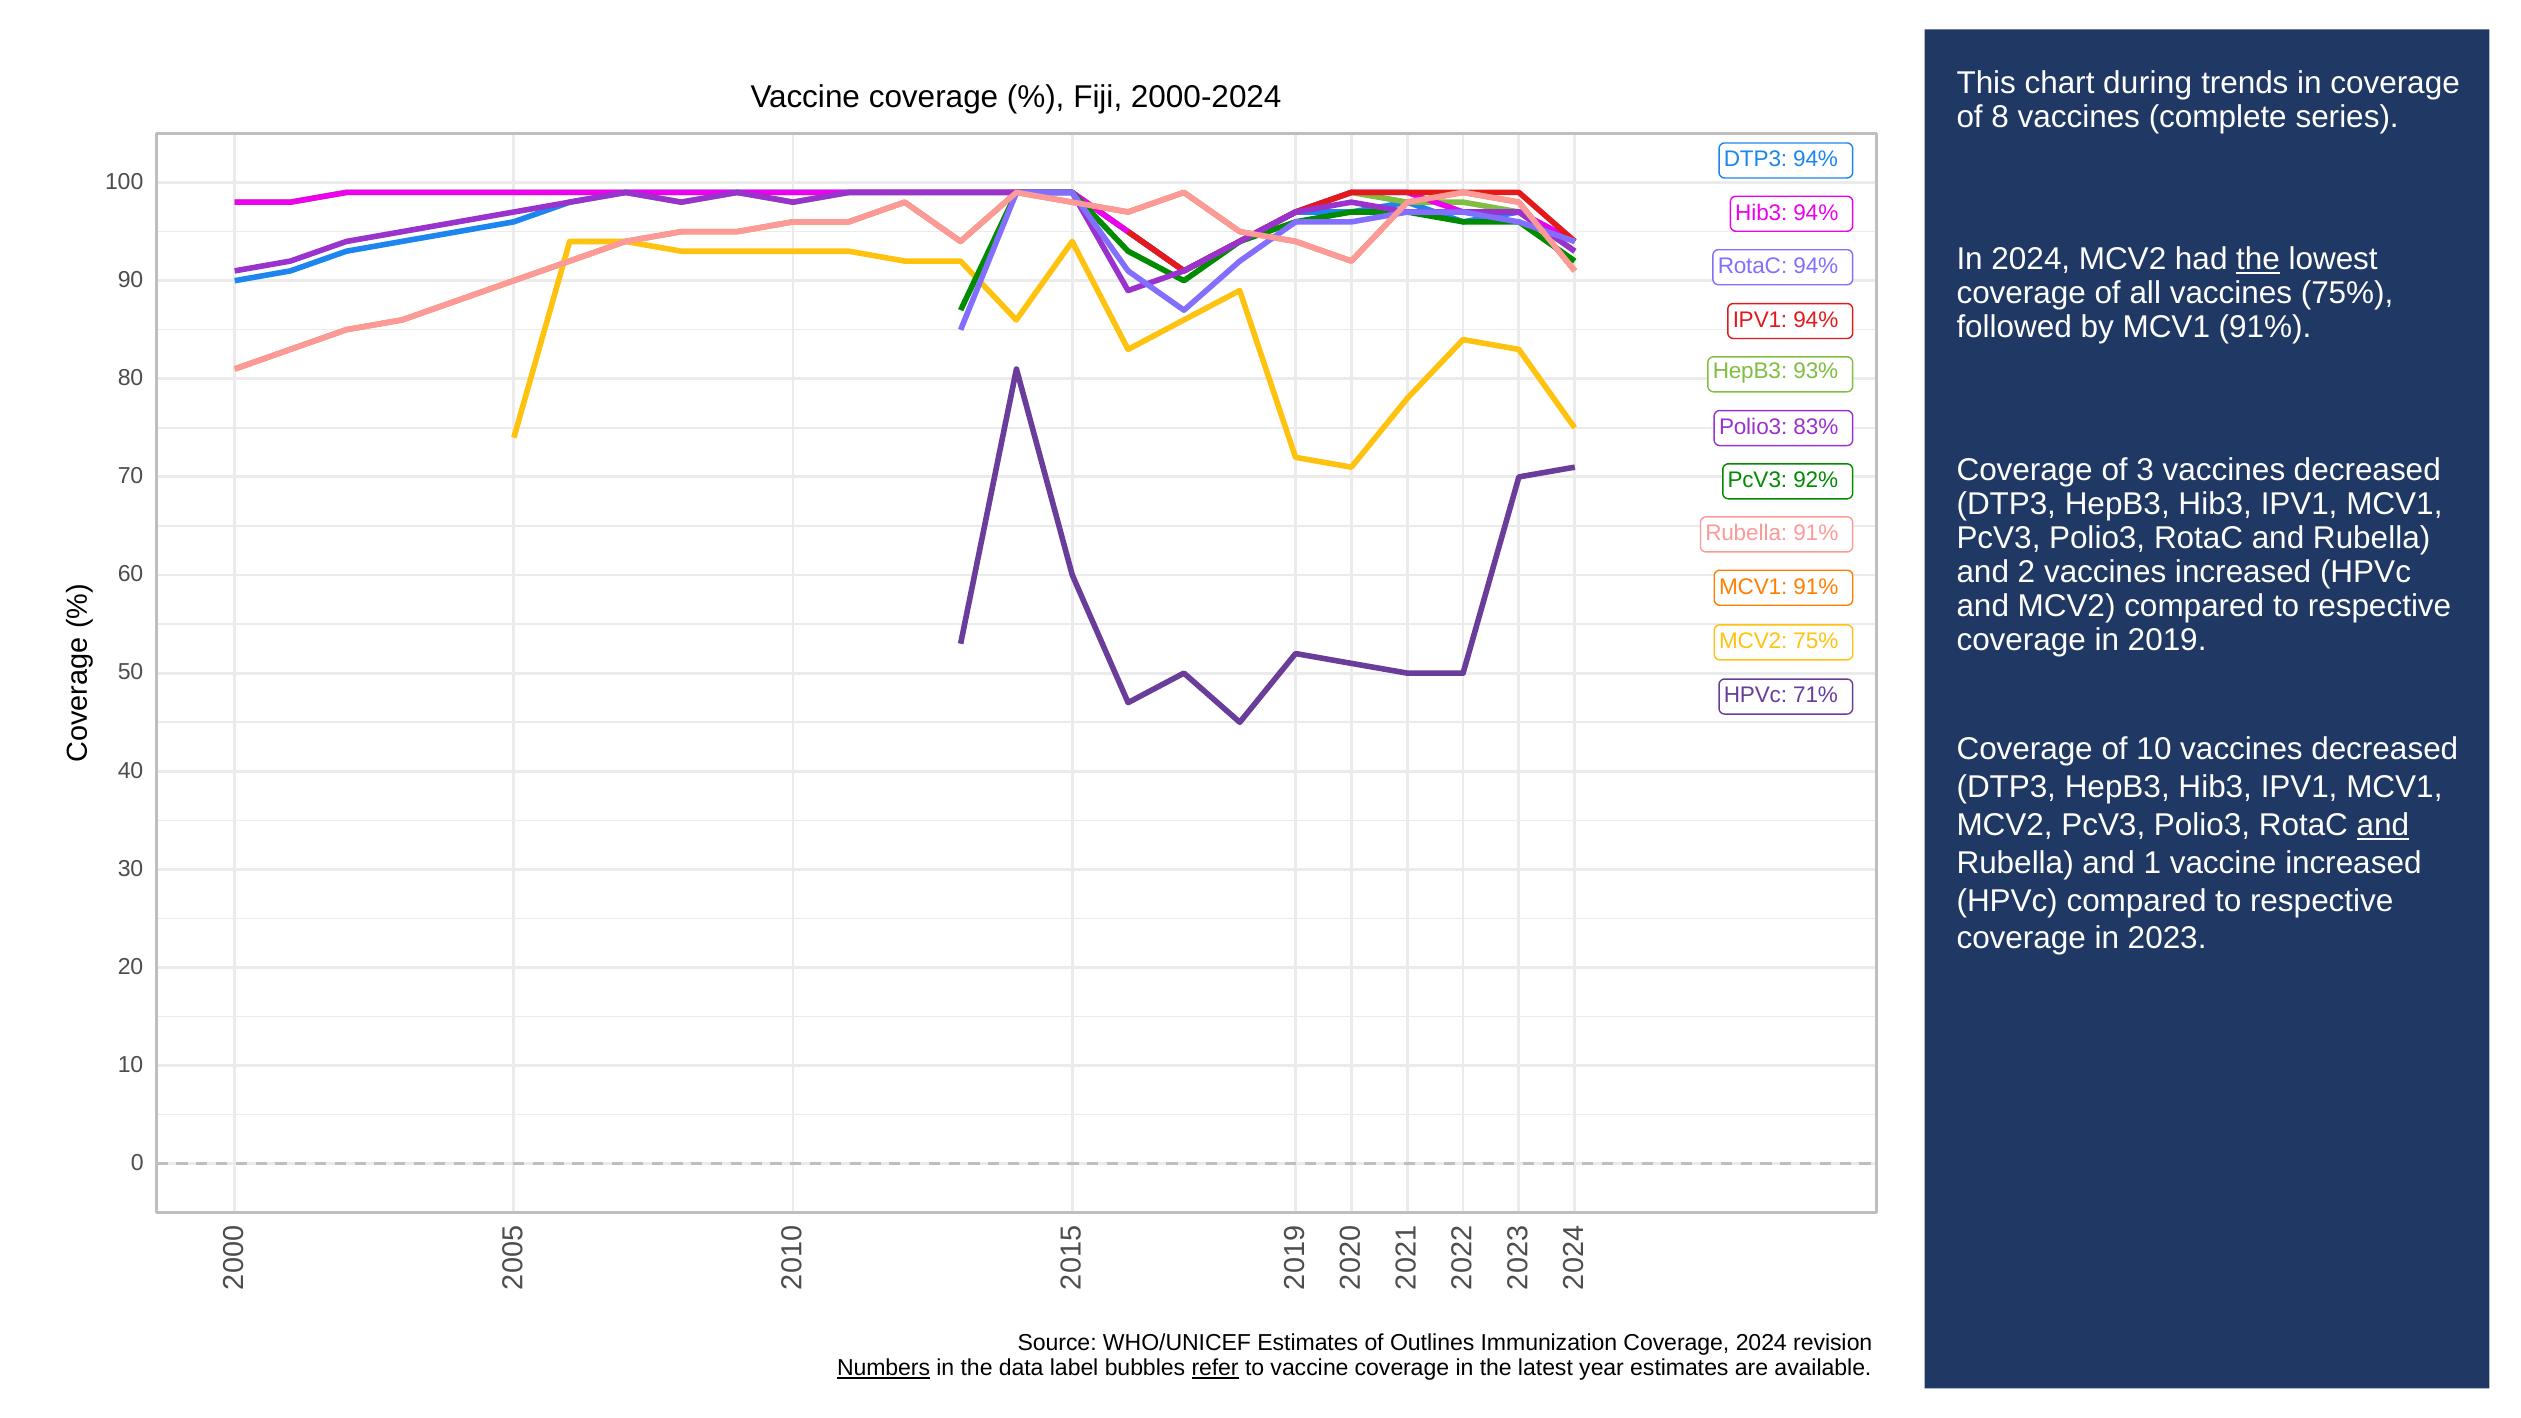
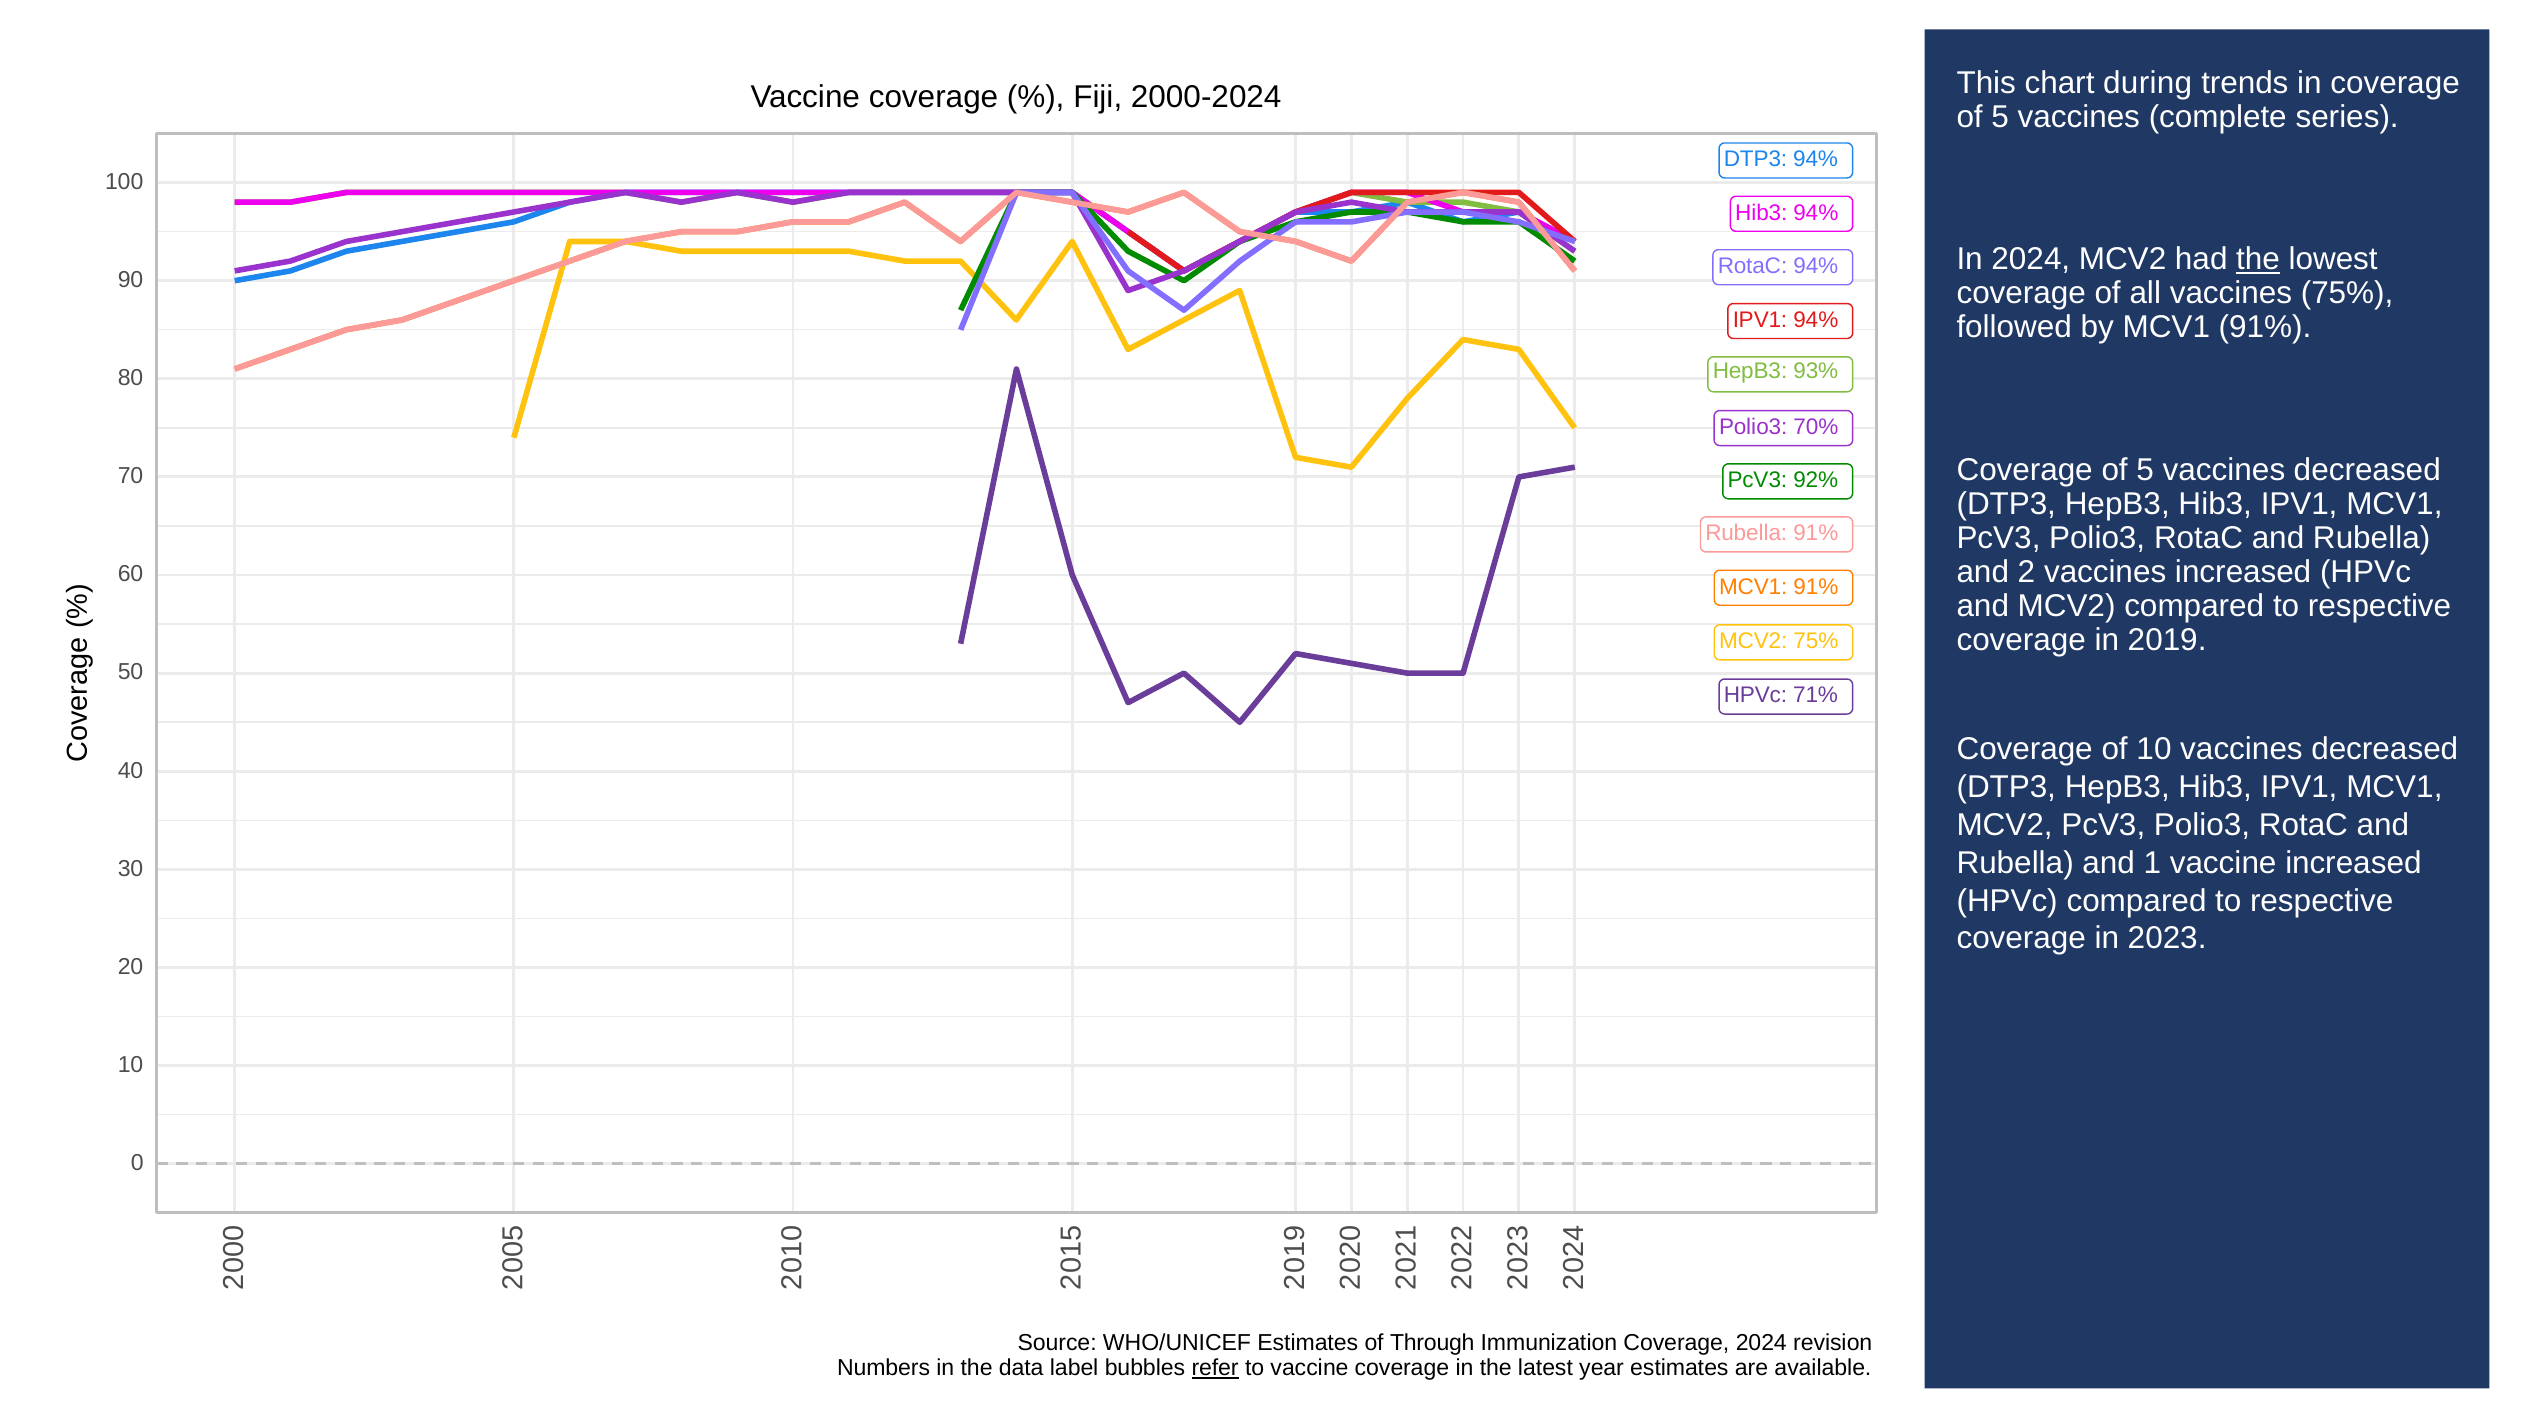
8: 8 -> 5 (2000, 117)
83%: 83% -> 70% (1816, 427)
3: 3 -> 5 (2145, 470)
and underline: present -> none (2383, 825)
Outlines: Outlines -> Through (1432, 1343)
Numbers underline: present -> none (884, 1368)
